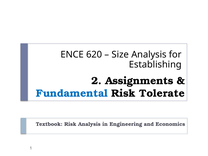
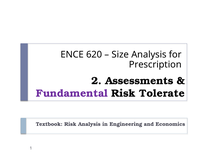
Establishing: Establishing -> Prescription (155, 64)
Assignments: Assignments -> Assessments (139, 81)
Fundamental colour: blue -> purple (72, 93)
